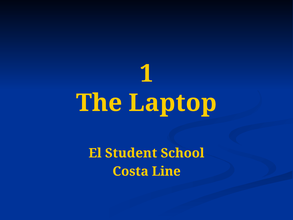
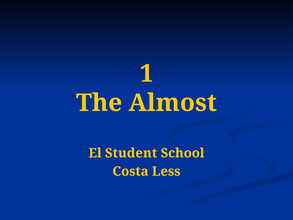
Laptop: Laptop -> Almost (173, 103)
Line: Line -> Less (166, 171)
